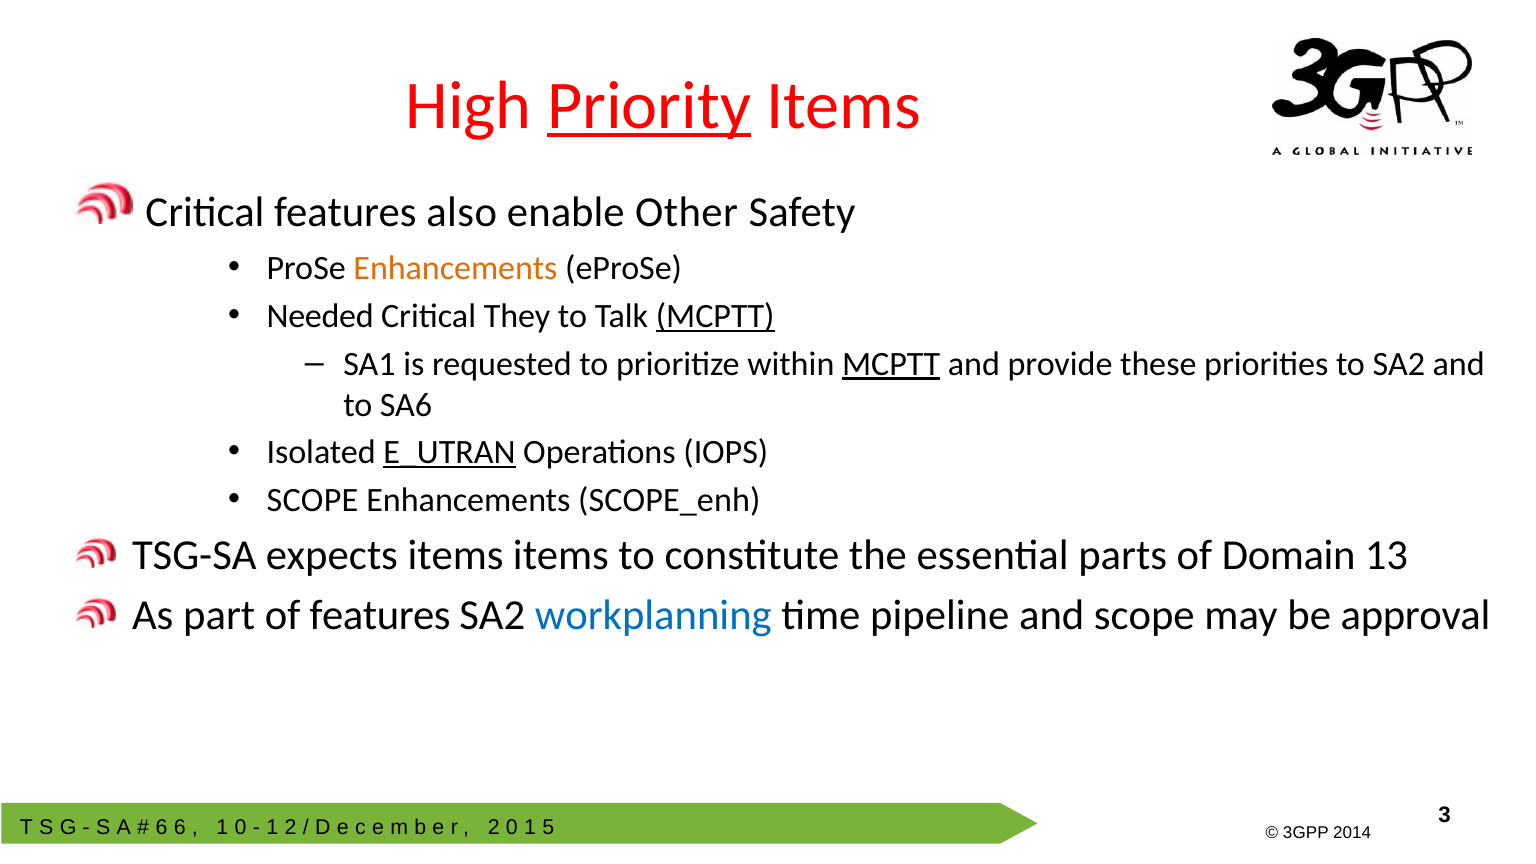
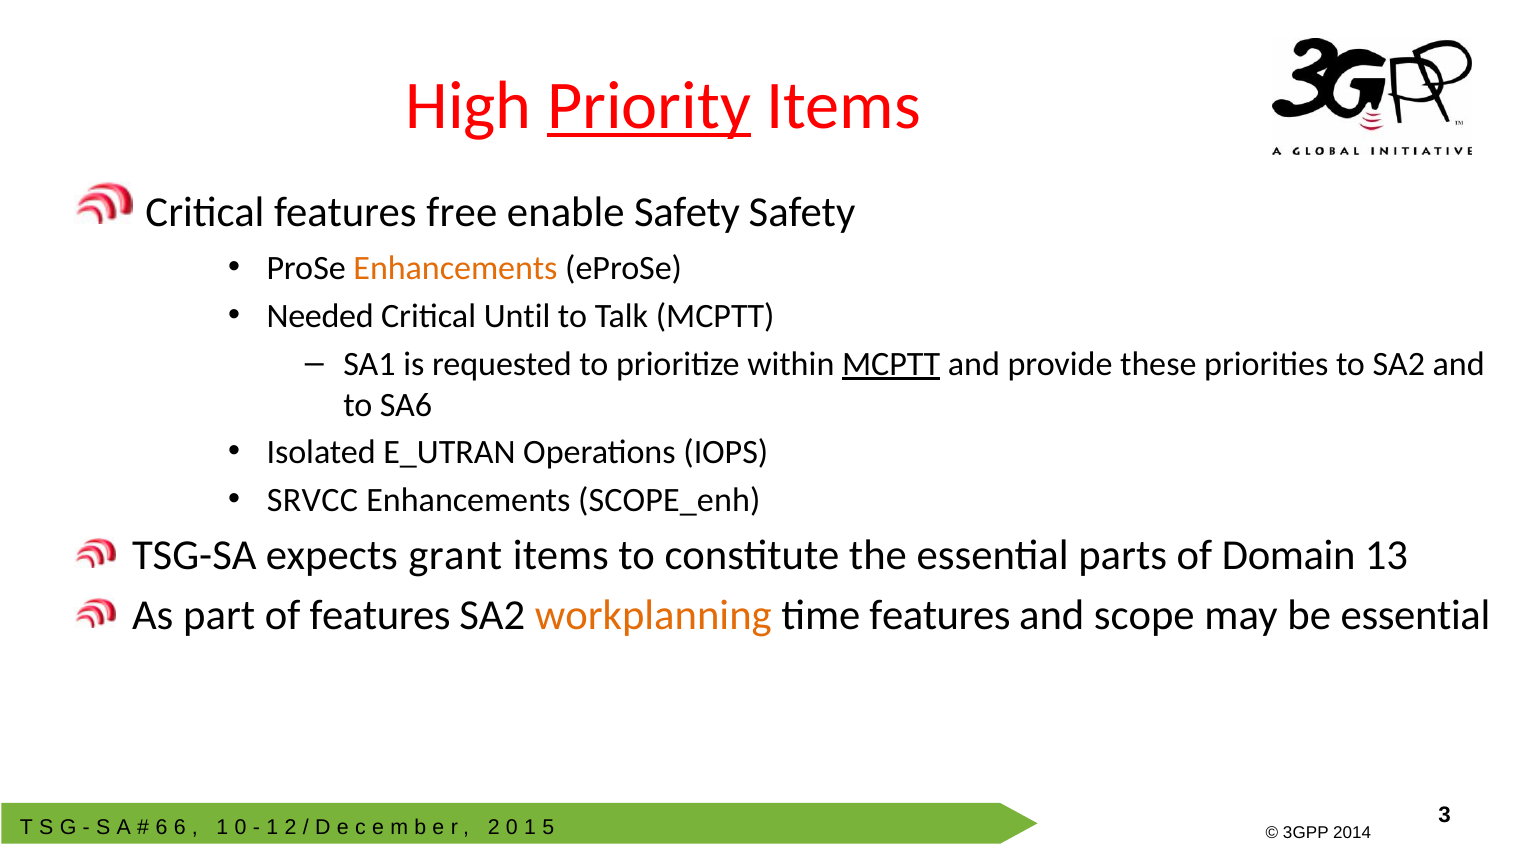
also: also -> free (462, 213)
enable Other: Other -> Safety (687, 213)
They: They -> Until (517, 316)
MCPTT underline: present -> none (715, 316)
E_UTRAN underline: present -> none (449, 453)
SCOPE: SCOPE -> SRVCC (312, 500)
expects items: items -> grant (455, 556)
workplanning colour: blue -> orange (653, 615)
time pipeline: pipeline -> features (940, 615)
be approval: approval -> essential (1416, 615)
